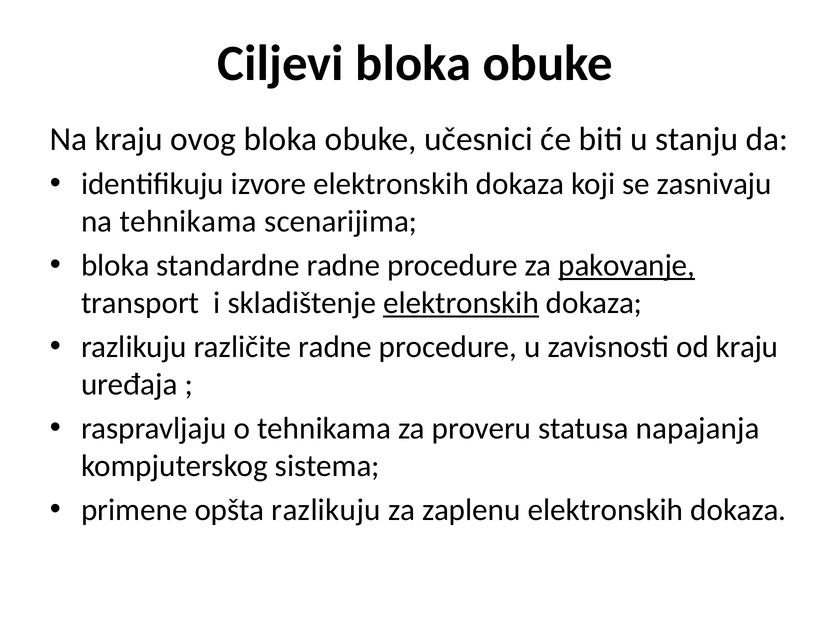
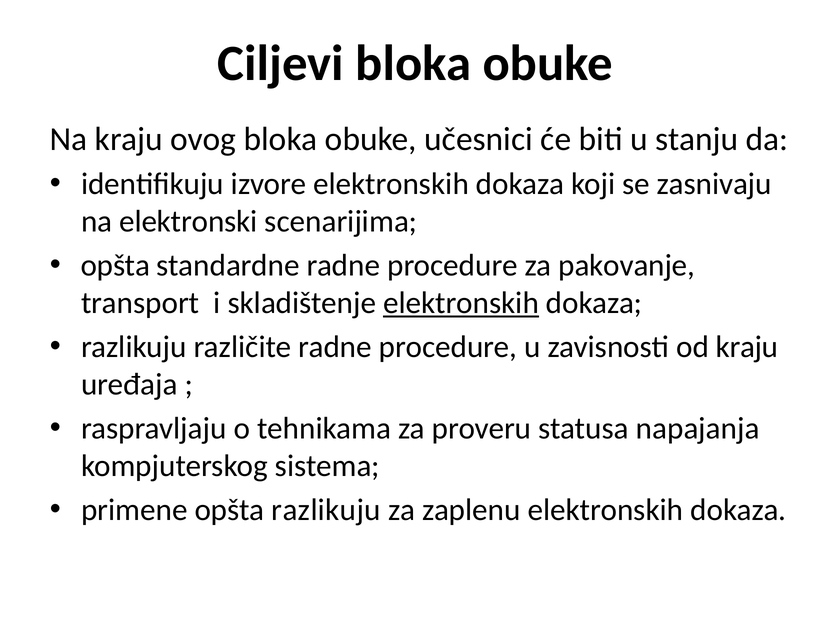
na tehnikama: tehnikama -> elektronski (188, 221)
bloka: bloka -> opšta (115, 265)
pakovanje underline: present -> none (627, 265)
